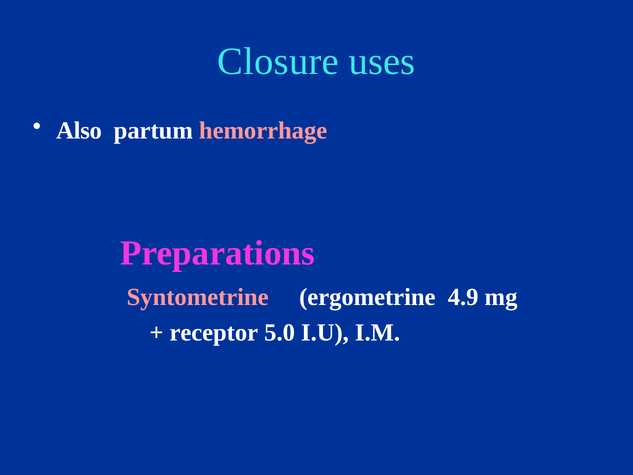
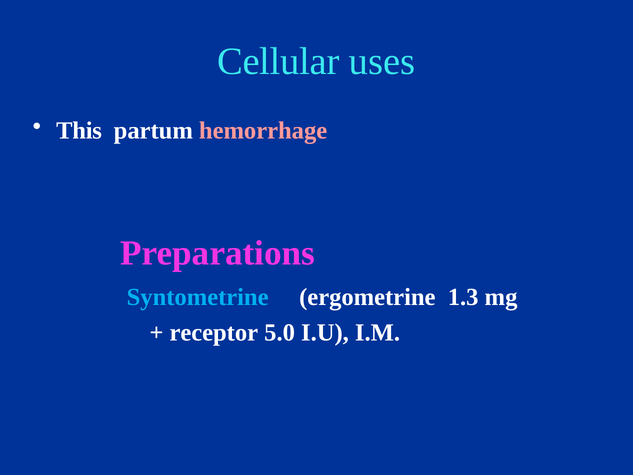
Closure: Closure -> Cellular (278, 61)
Also: Also -> This (79, 130)
Syntometrine colour: pink -> light blue (198, 297)
4.9: 4.9 -> 1.3 (463, 297)
